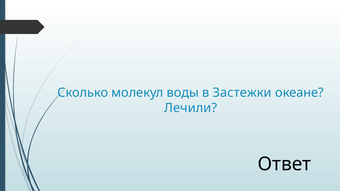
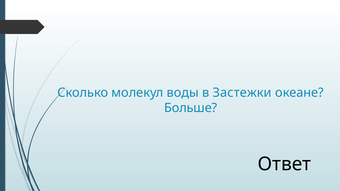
Лечили: Лечили -> Больше (191, 108)
